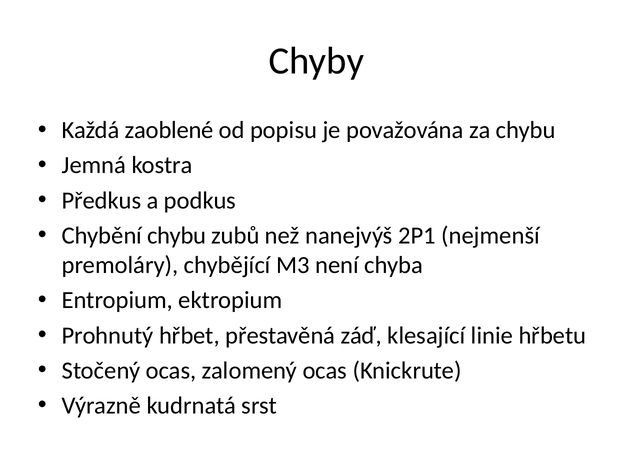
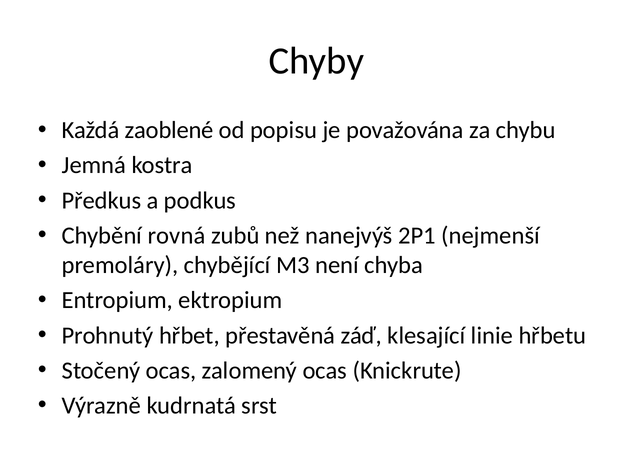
Chybění chybu: chybu -> rovná (177, 236)
